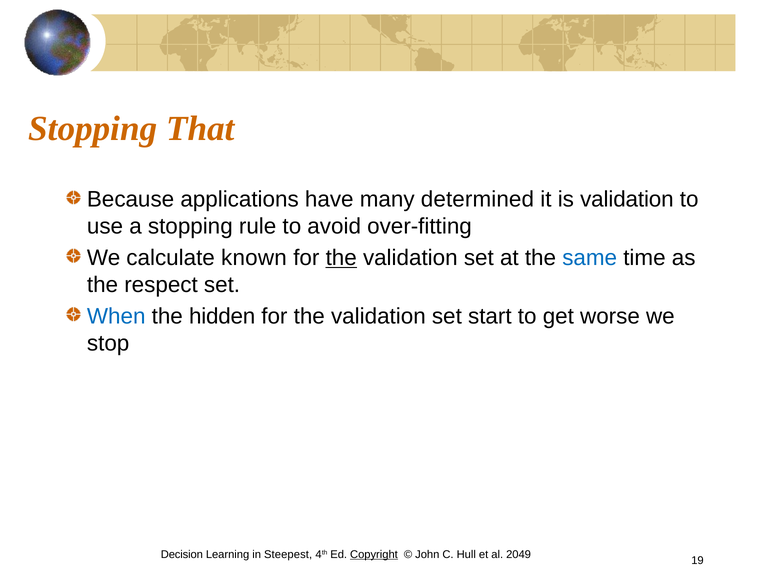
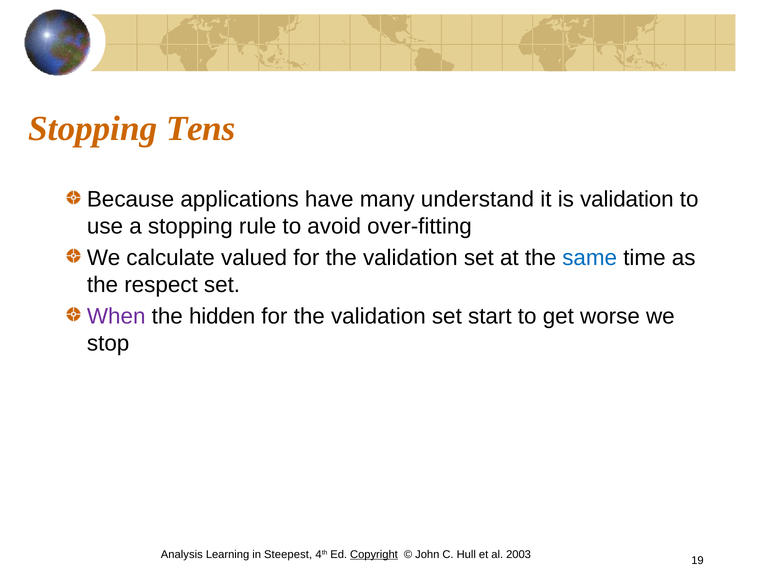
That: That -> Tens (201, 129)
determined: determined -> understand (477, 200)
known: known -> valued (254, 258)
the underline: present -> none (341, 258)
When colour: blue -> purple (116, 316)
Decision: Decision -> Analysis (182, 554)
2049: 2049 -> 2003 (519, 554)
